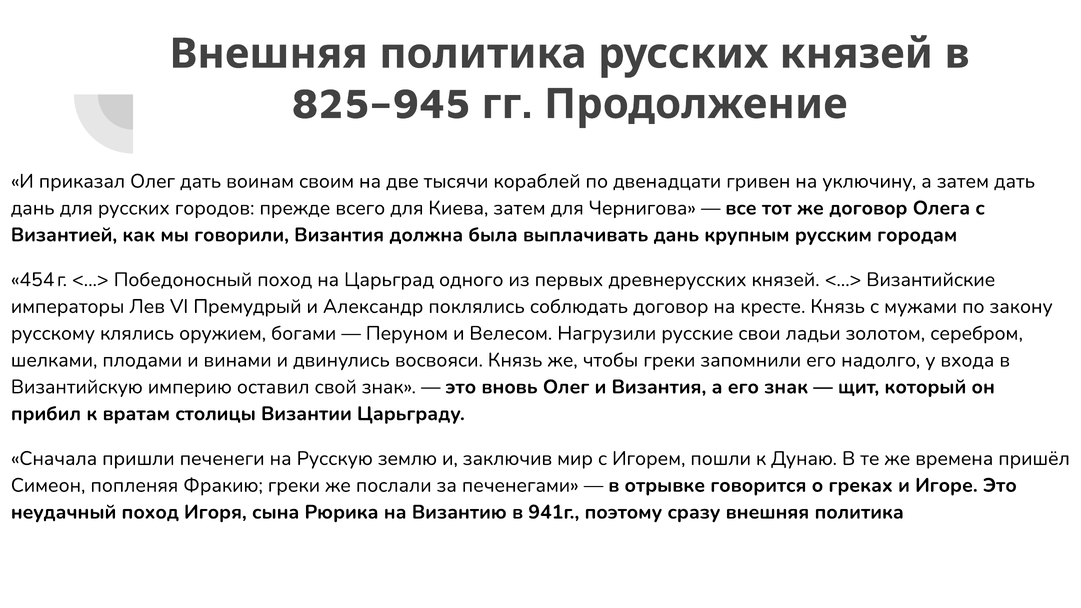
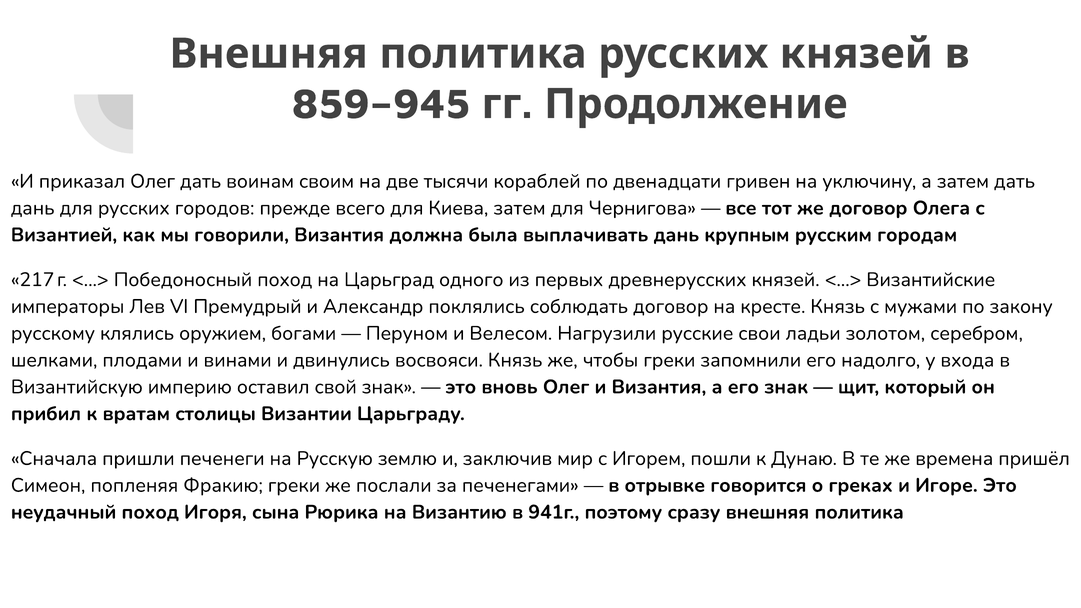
825–945: 825–945 -> 859–945 (381, 104)
454: 454 -> 217 (33, 280)
